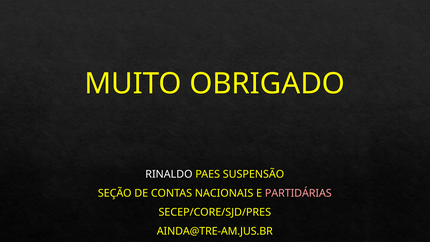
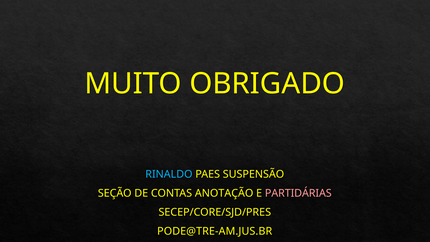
RINALDO colour: white -> light blue (169, 174)
NACIONAIS: NACIONAIS -> ANOTAÇÃO (224, 193)
AINDA@TRE-AM.JUS.BR: AINDA@TRE-AM.JUS.BR -> PODE@TRE-AM.JUS.BR (215, 231)
